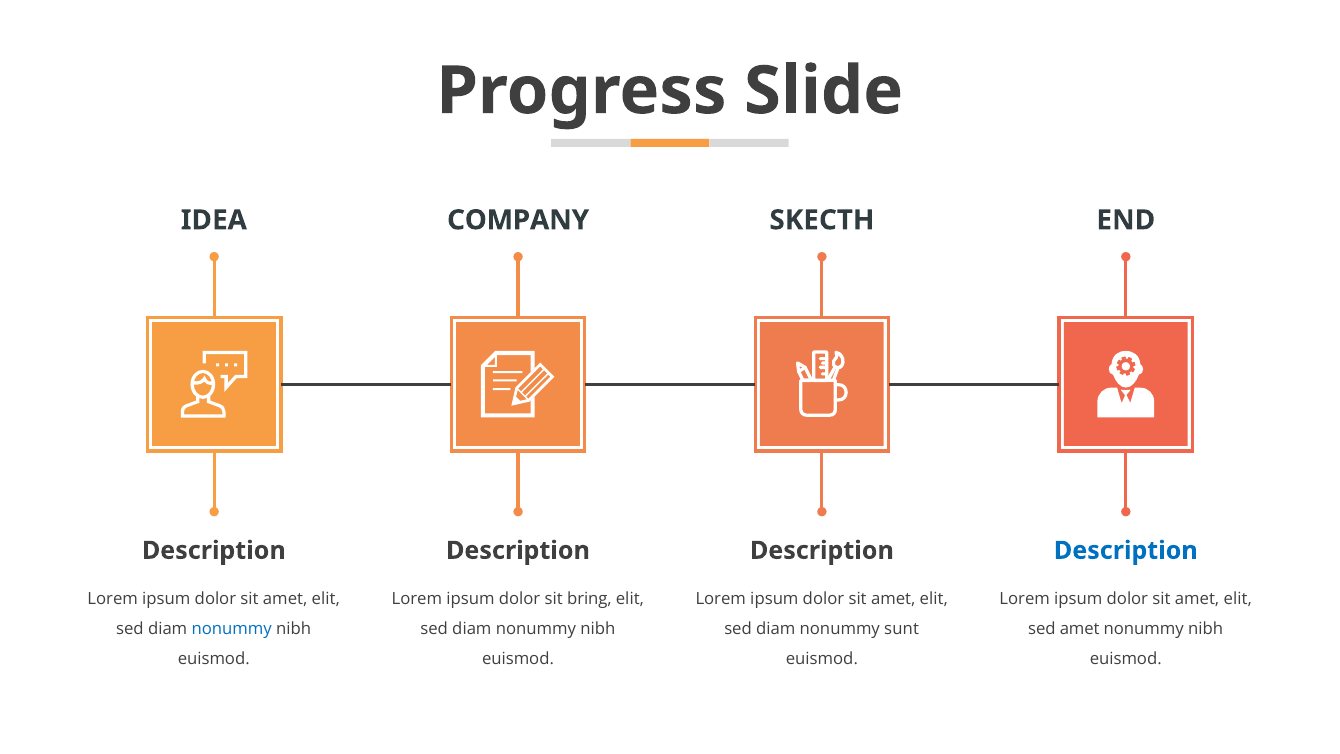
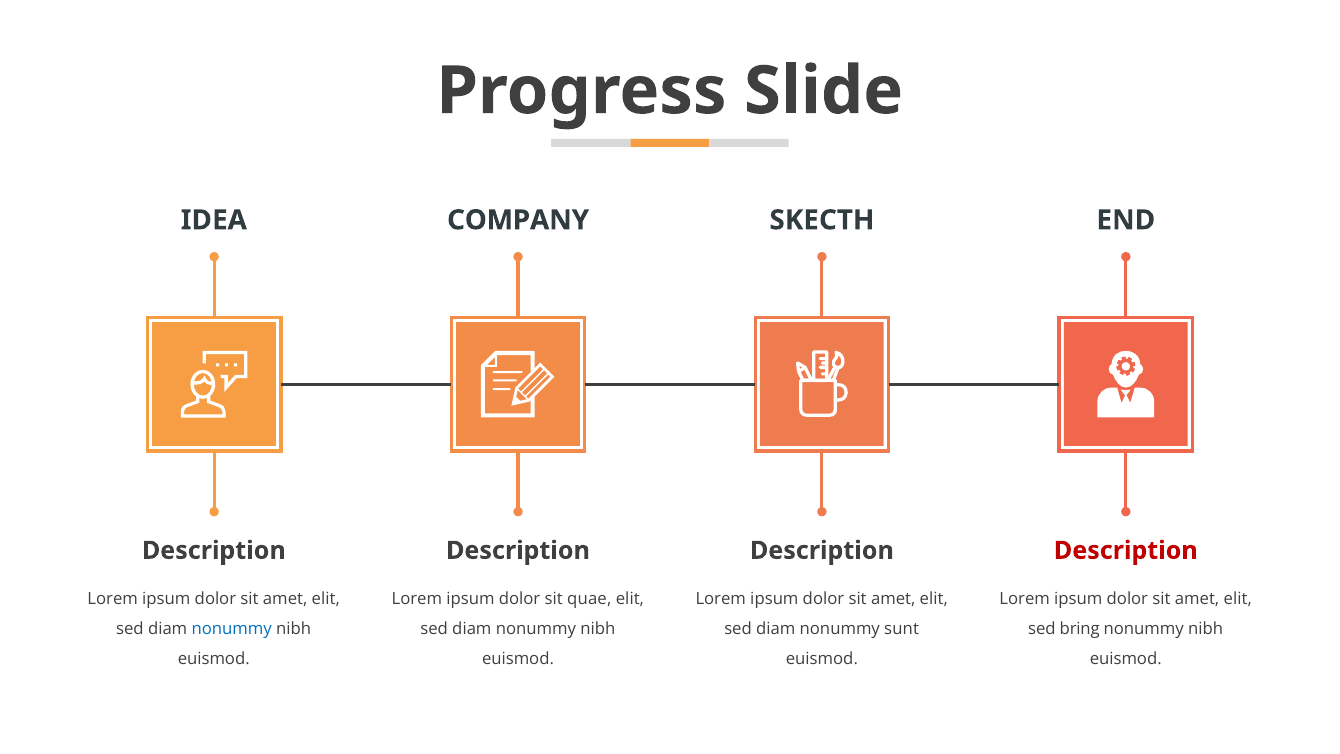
Description colour: blue -> red (1126, 550)
bring: bring -> quae (589, 599)
sed amet: amet -> bring (1080, 629)
